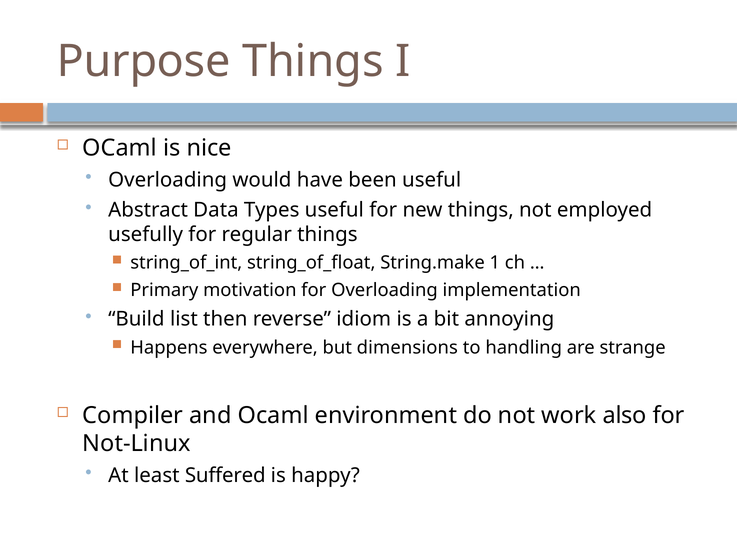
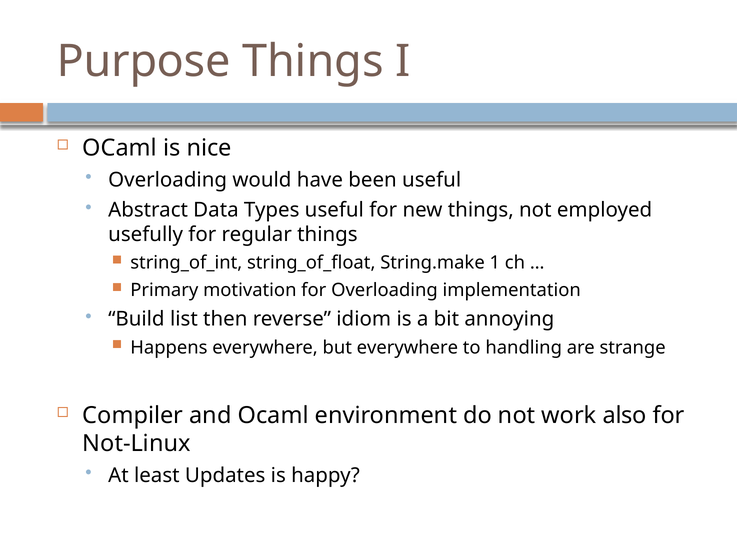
but dimensions: dimensions -> everywhere (407, 348)
Suffered: Suffered -> Updates (225, 476)
